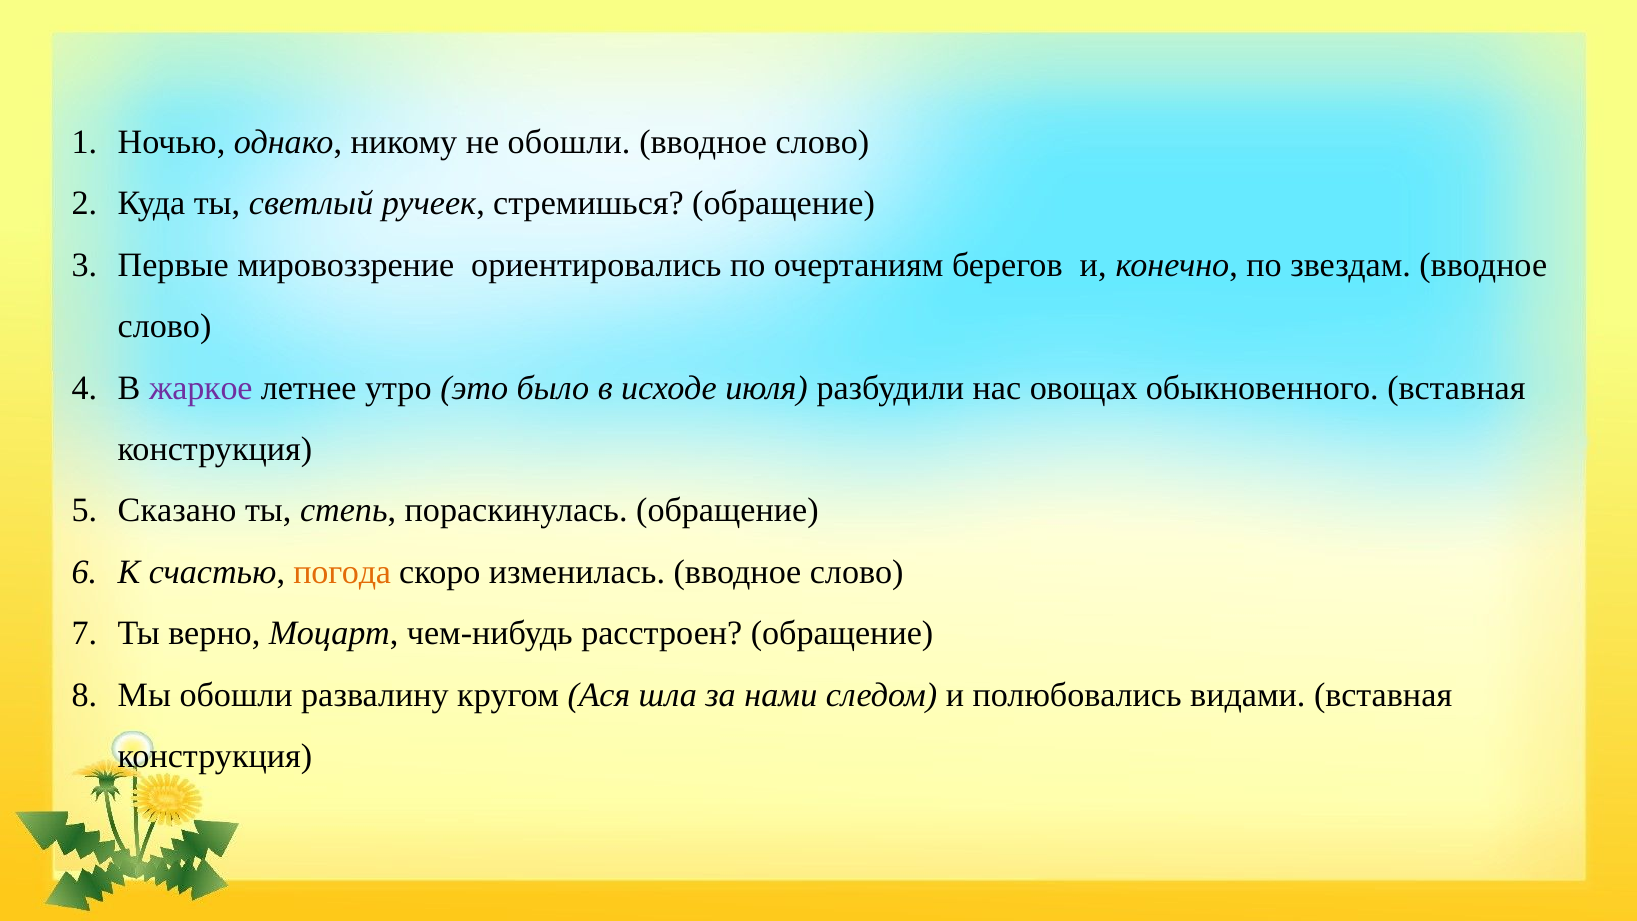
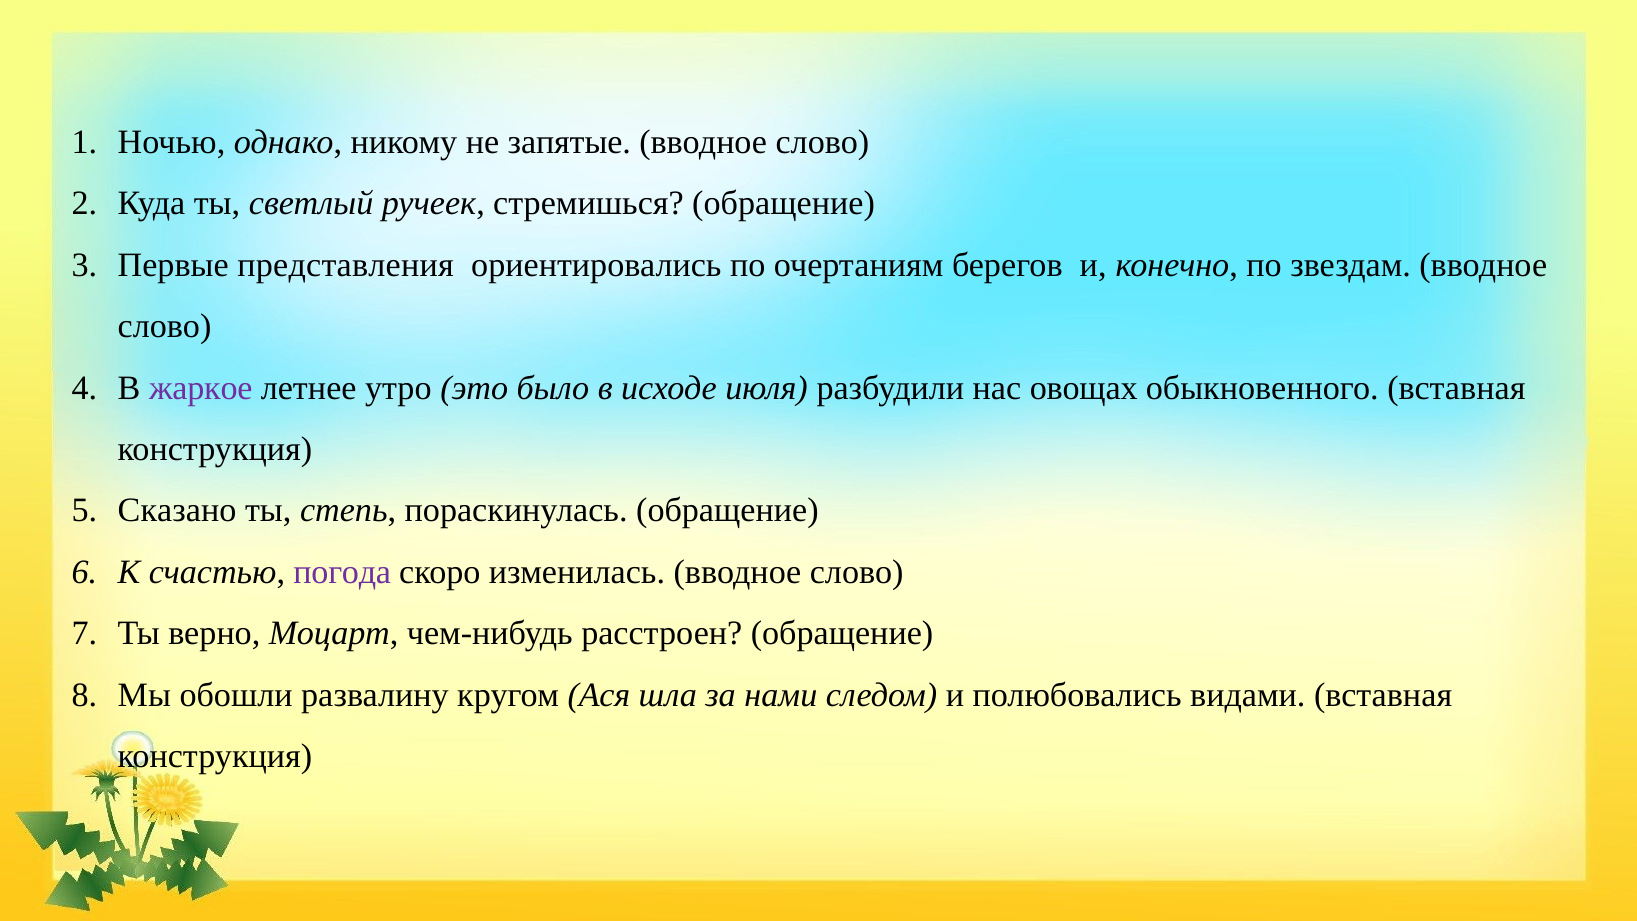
не обошли: обошли -> запятые (569, 142)
мировоззрение: мировоззрение -> представления (346, 265)
погода colour: orange -> purple (342, 572)
